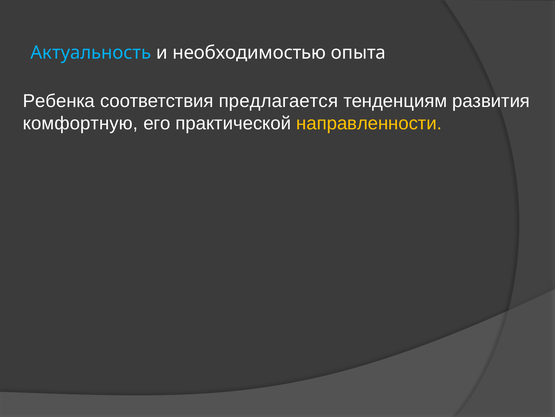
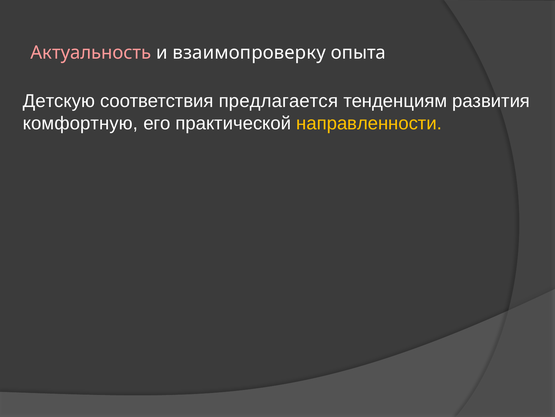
Актуальность colour: light blue -> pink (91, 53)
необходимостью: необходимостью -> взаимопроверку (249, 53)
Ребенка: Ребенка -> Детскую (59, 101)
